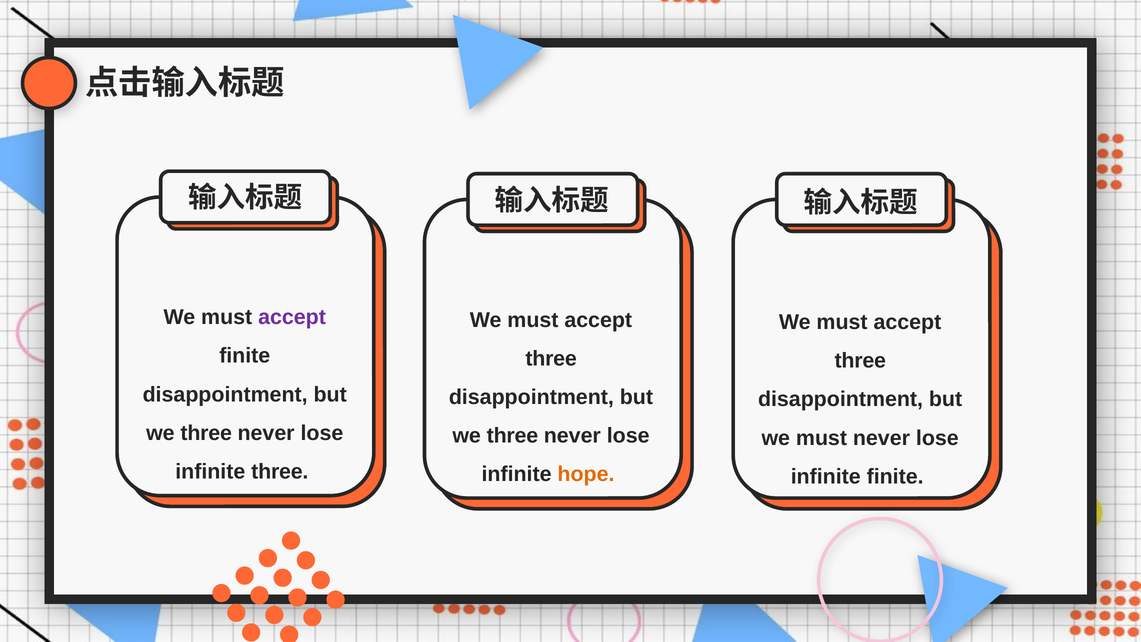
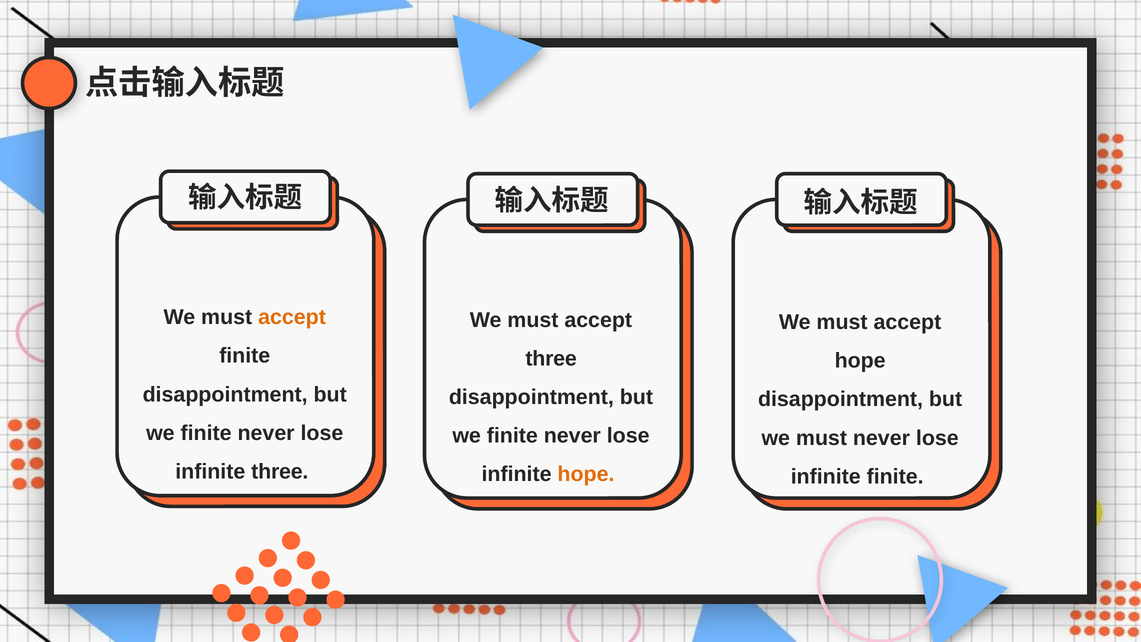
accept colour: purple -> orange (292, 317)
three: three -> hope (860, 361)
three: three -> finite (206, 433)
three: three -> finite (512, 436)
